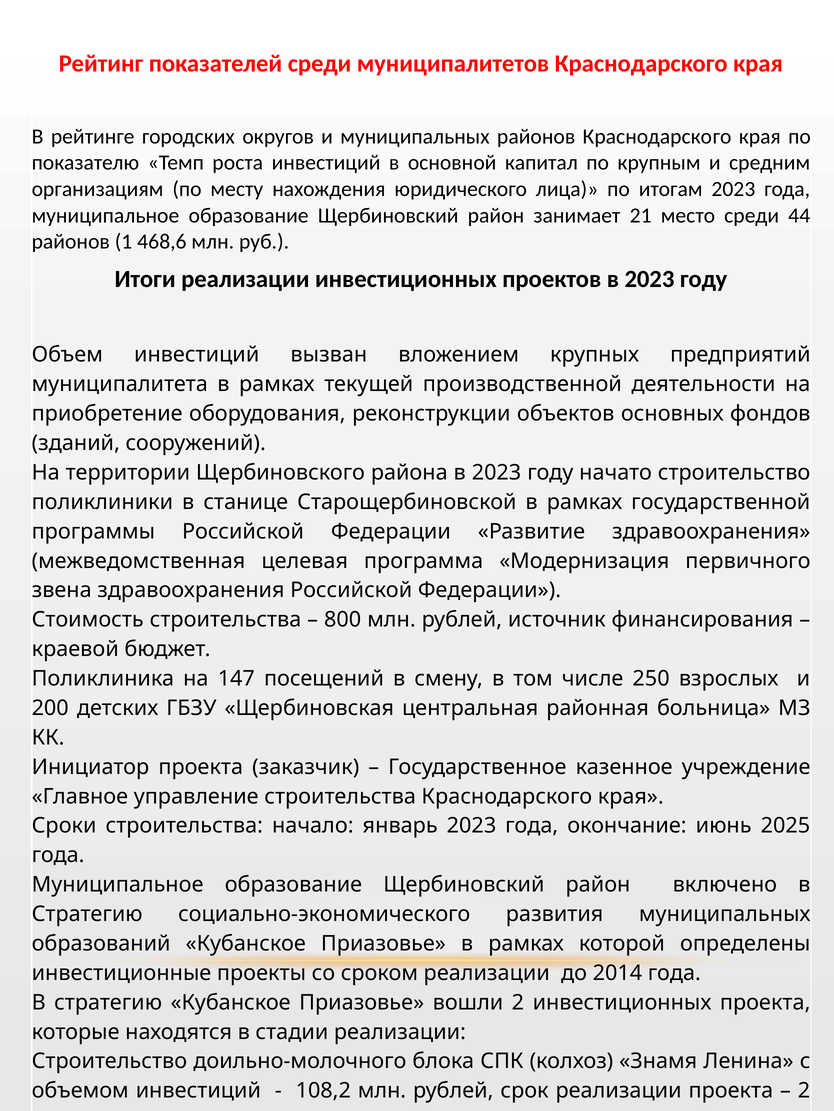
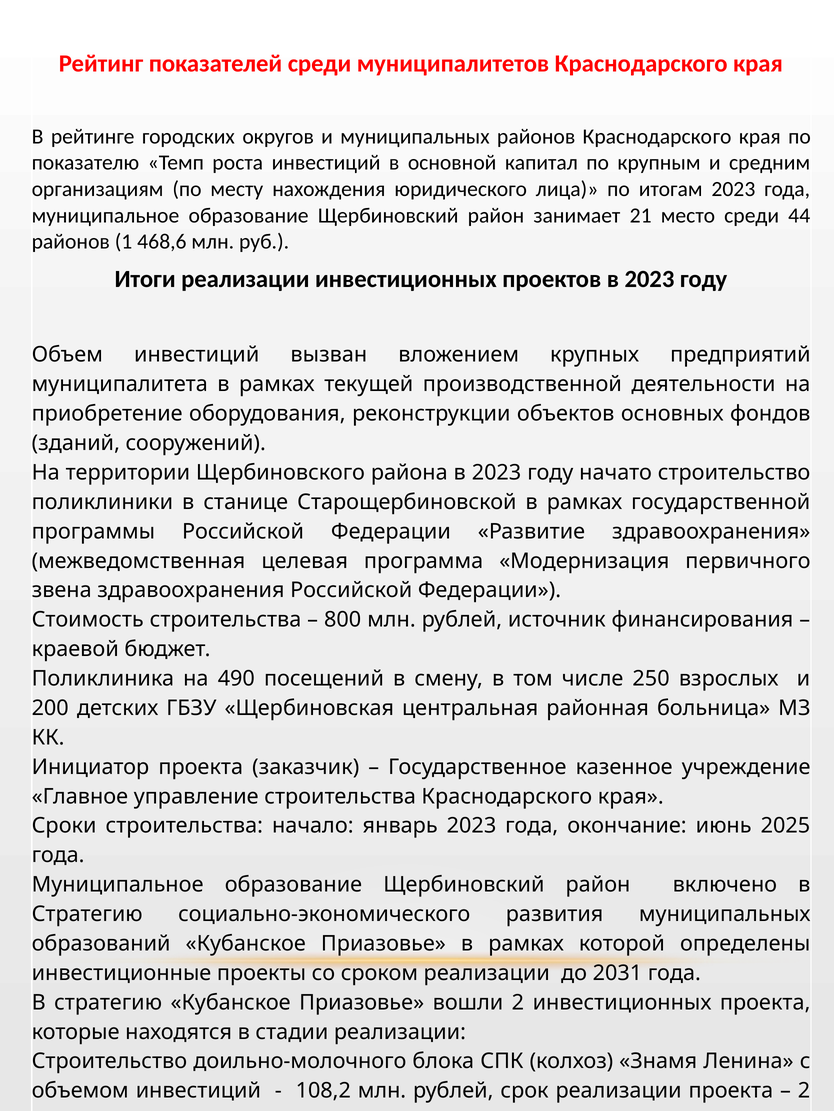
147: 147 -> 490 (236, 679)
2014: 2014 -> 2031 (617, 974)
